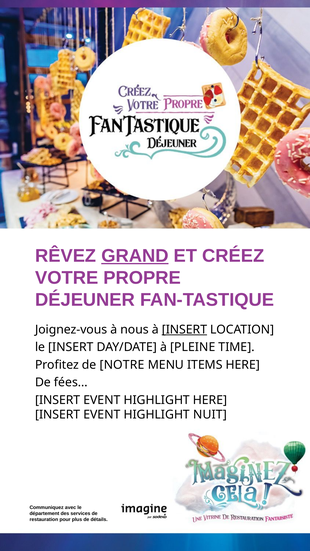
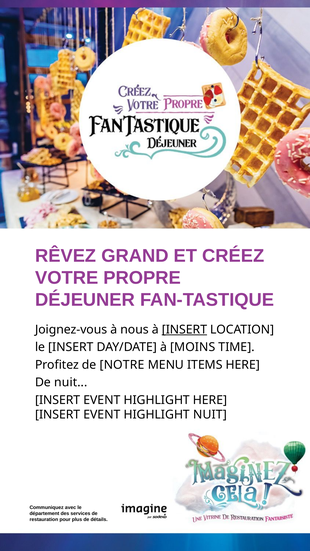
GRAND underline: present -> none (135, 256)
PLEINE: PLEINE -> MOINS (193, 347)
De fées: fées -> nuit (71, 382)
